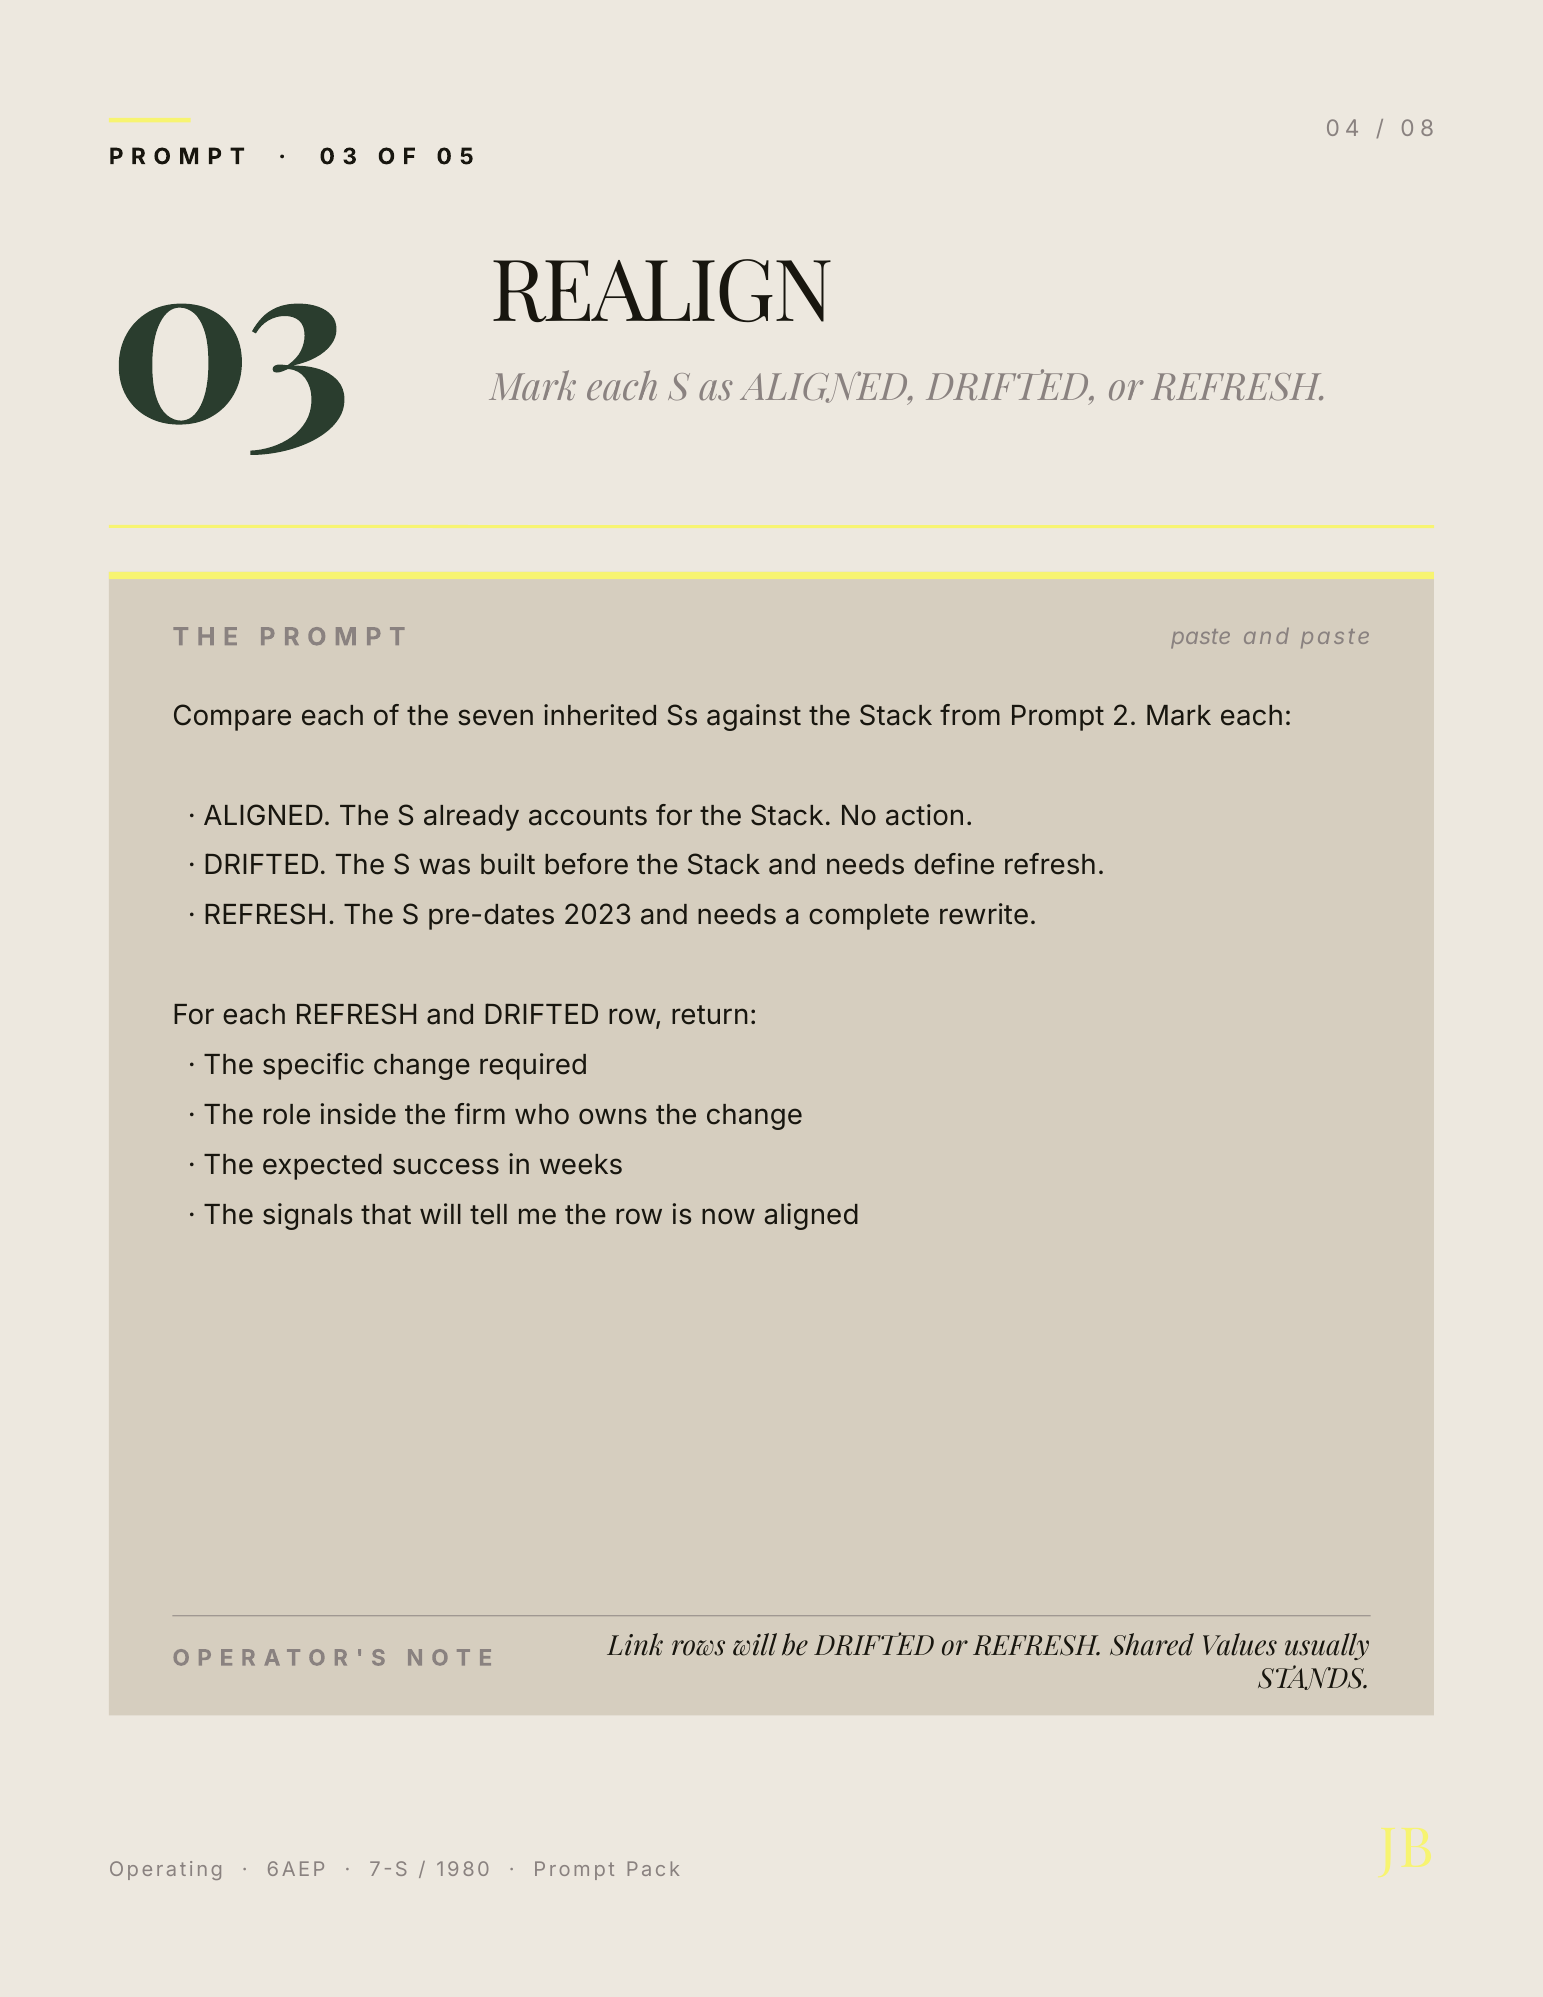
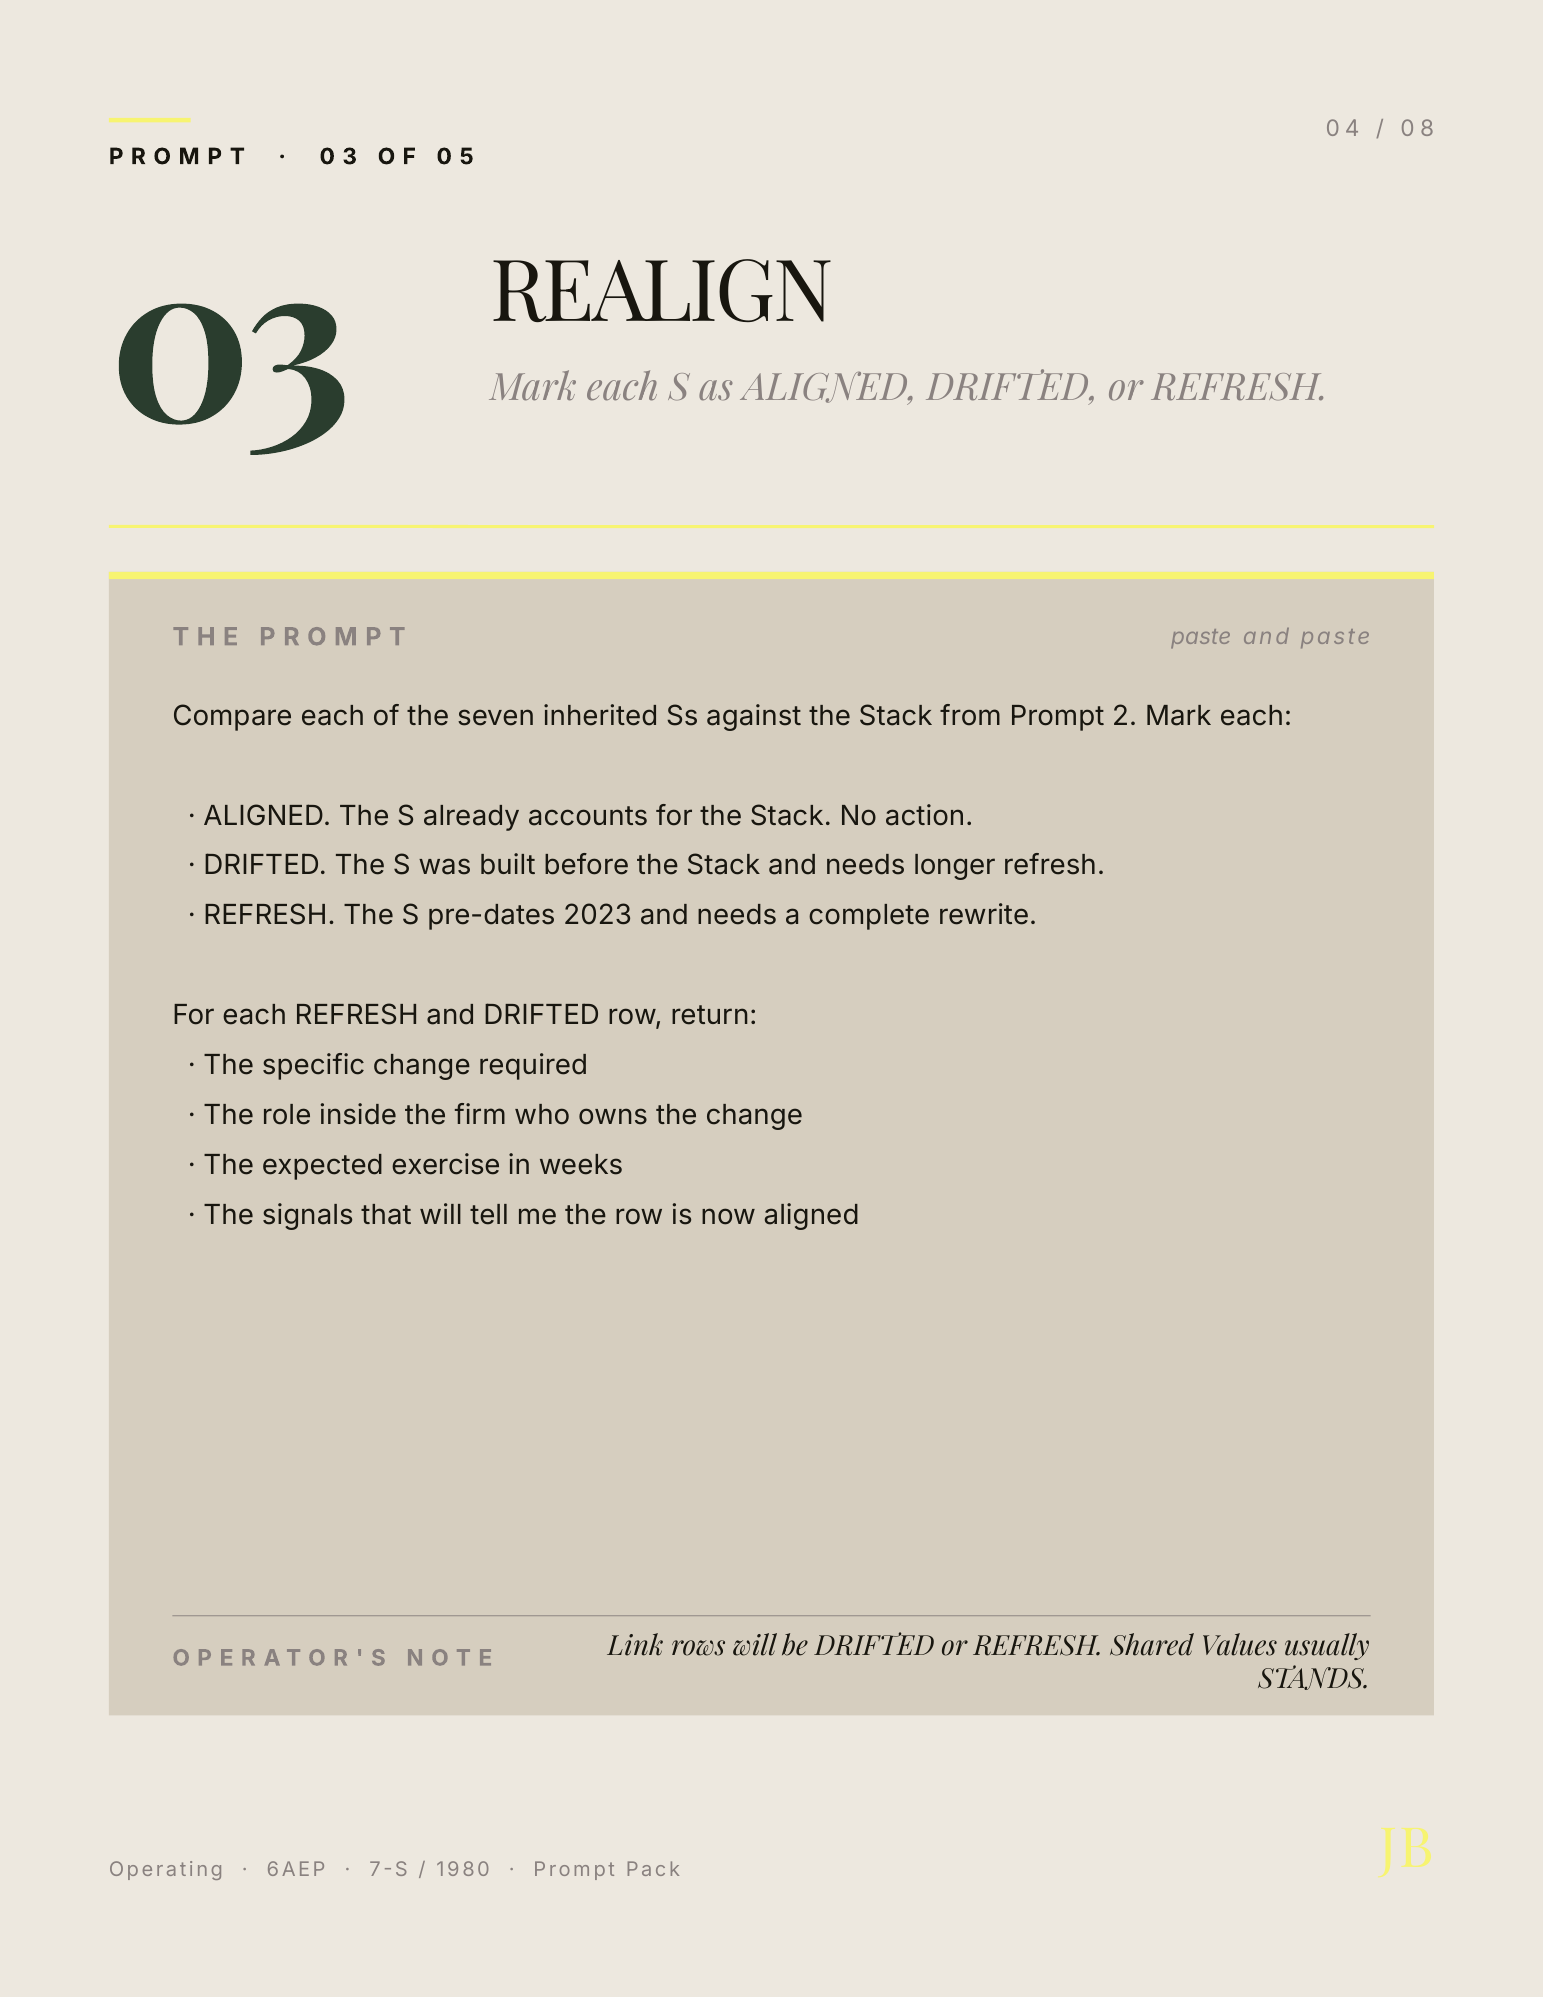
define: define -> longer (954, 866)
success: success -> exercise (446, 1166)
